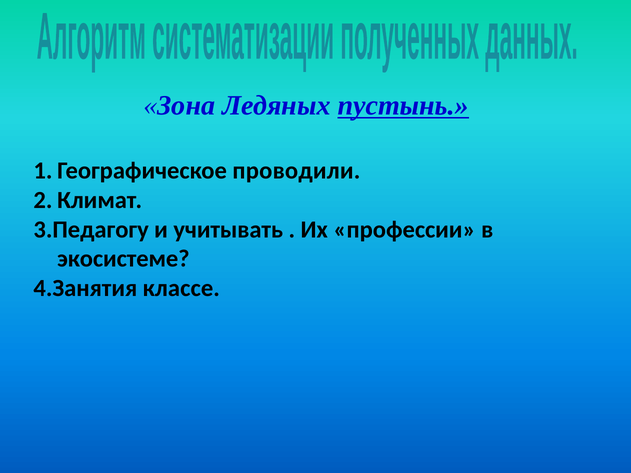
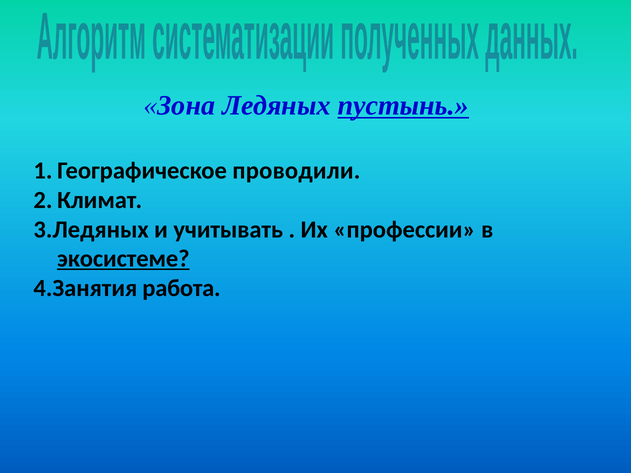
3.Педагогу: 3.Педагогу -> 3.Ледяных (91, 230)
экосистеме underline: none -> present (123, 259)
классе: классе -> работа (181, 288)
